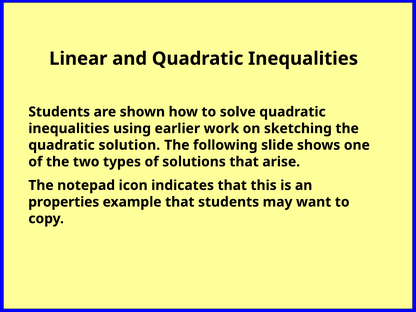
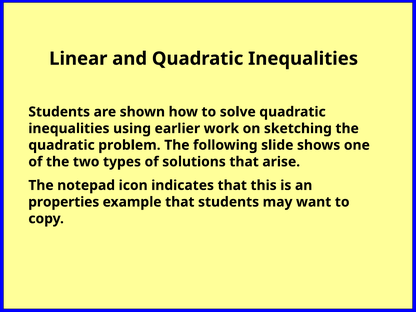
solution: solution -> problem (129, 145)
